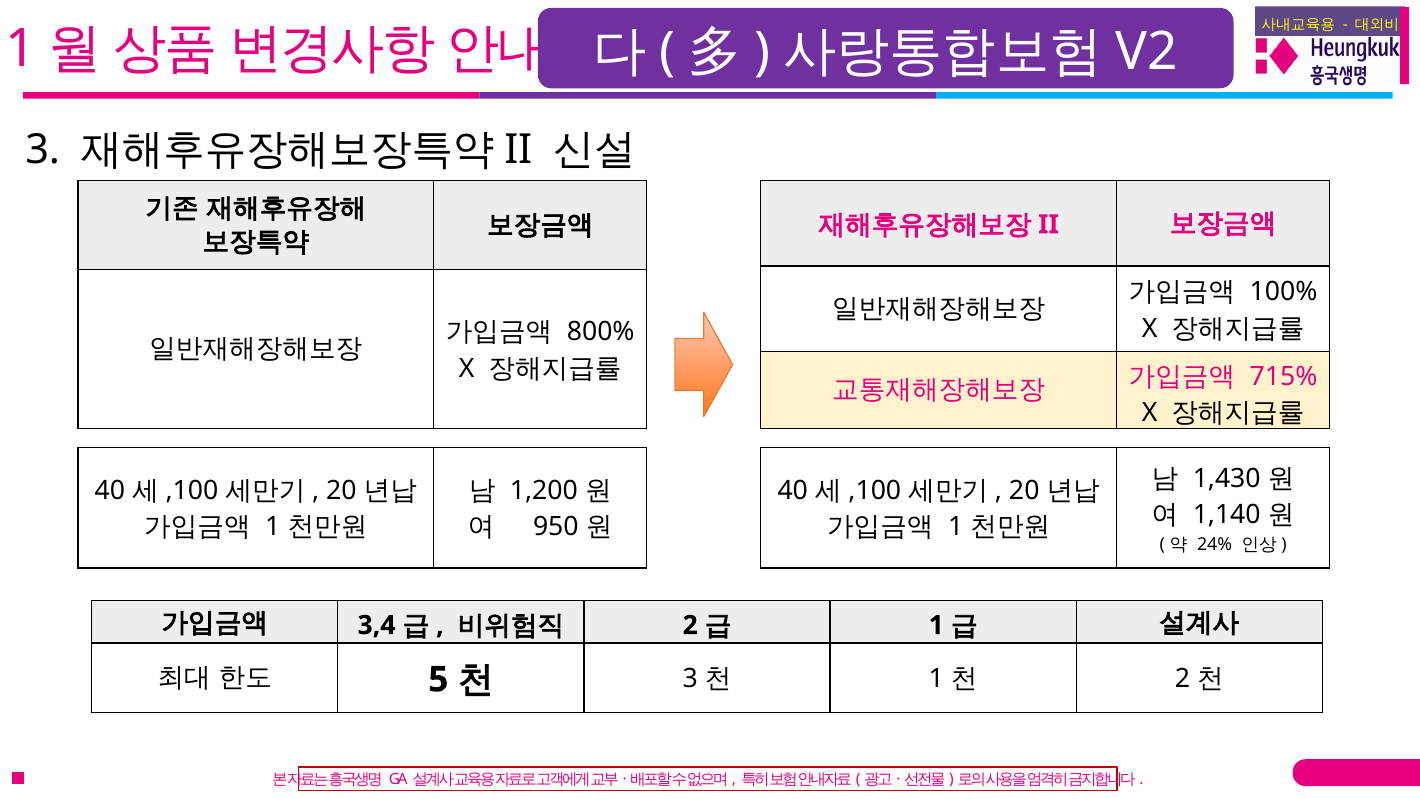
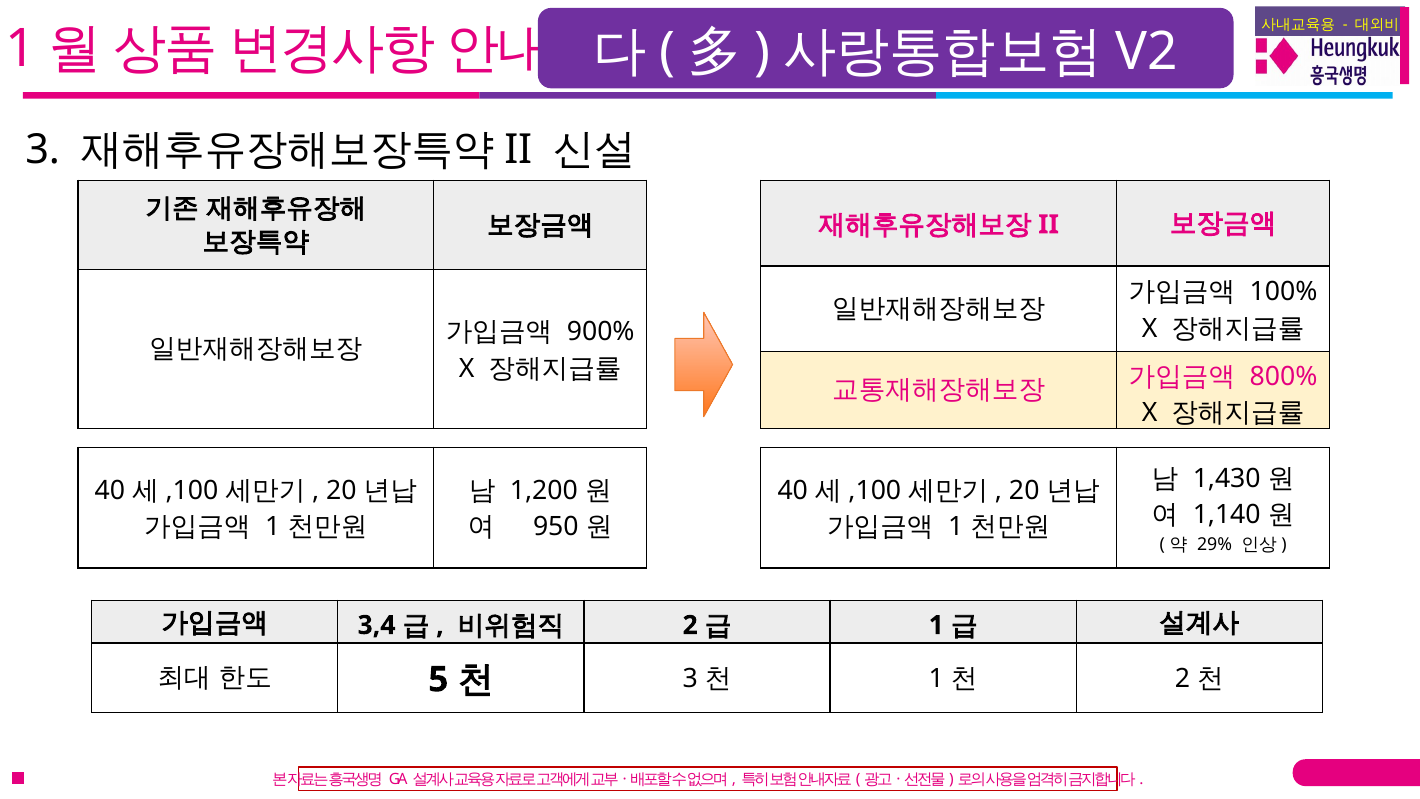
800%: 800% -> 900% (601, 332)
715%: 715% -> 800% (1284, 376)
24%: 24% -> 29% (1215, 545)
